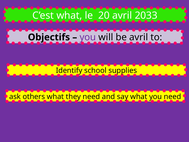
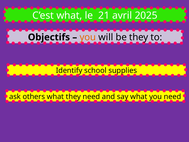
20: 20 -> 21 (104, 15)
2033: 2033 -> 2025 (146, 15)
you colour: purple -> orange (88, 37)
be avril: avril -> they (139, 37)
